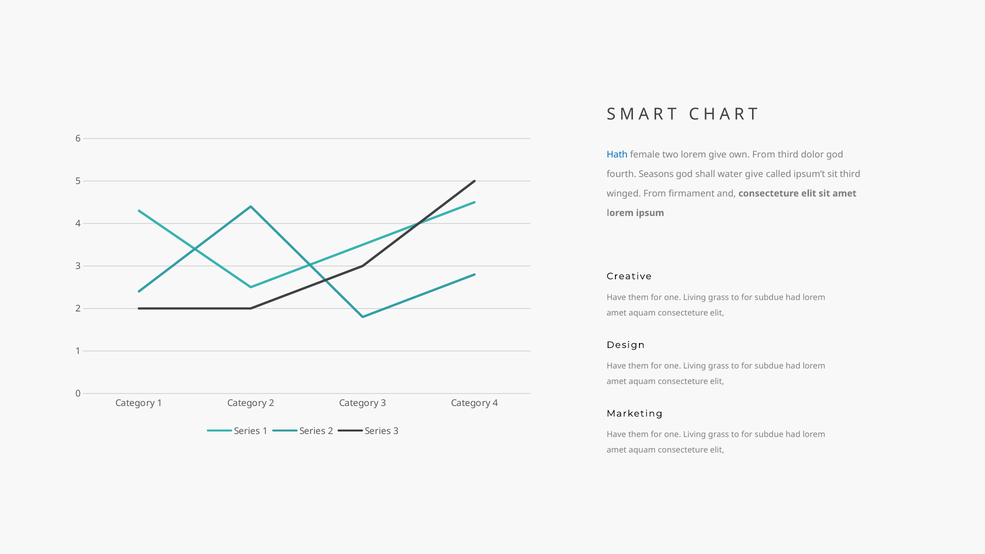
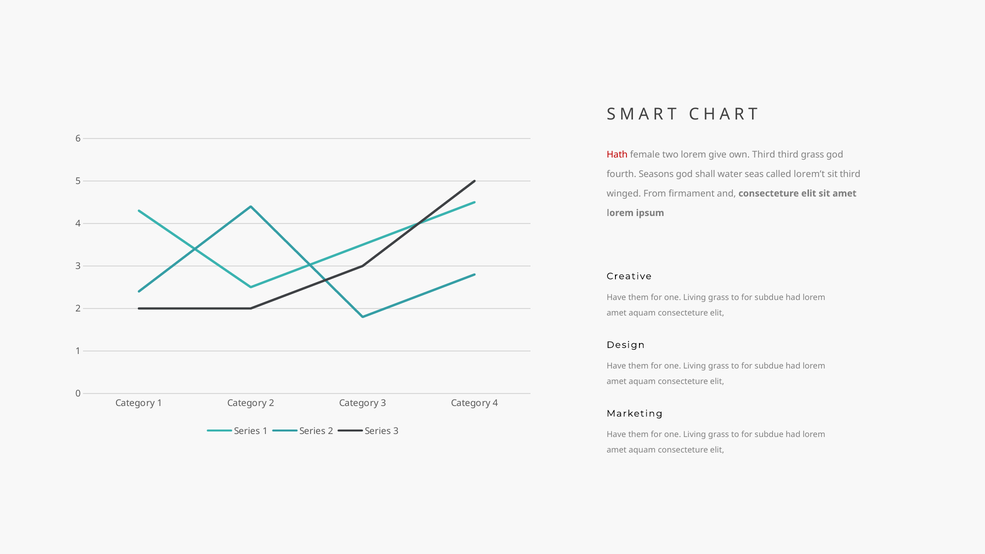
Hath colour: blue -> red (617, 154)
own From: From -> Third (764, 154)
third dolor: dolor -> grass (813, 154)
water give: give -> seas (754, 174)
ipsum’t: ipsum’t -> lorem’t (809, 174)
